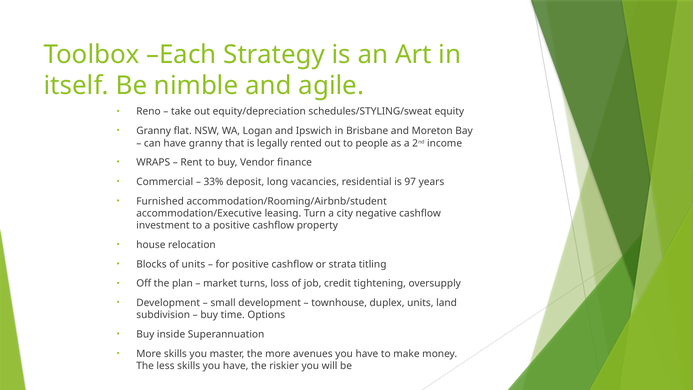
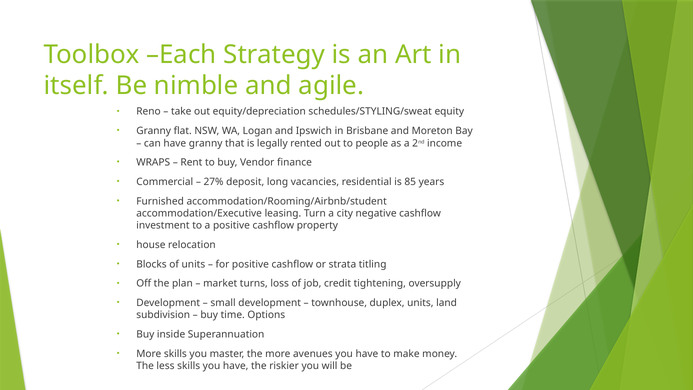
33%: 33% -> 27% (213, 182)
97: 97 -> 85 (410, 182)
